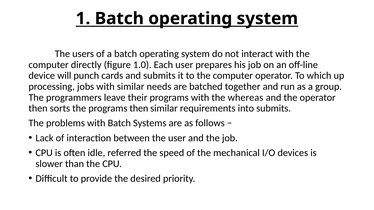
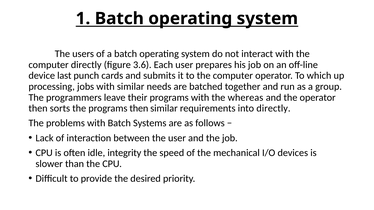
1.0: 1.0 -> 3.6 (142, 65)
will: will -> last (64, 76)
into submits: submits -> directly (273, 109)
referred: referred -> integrity (124, 153)
